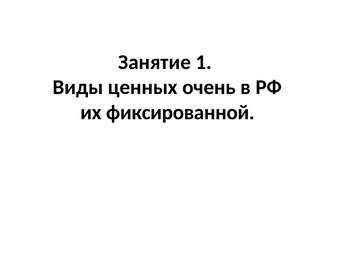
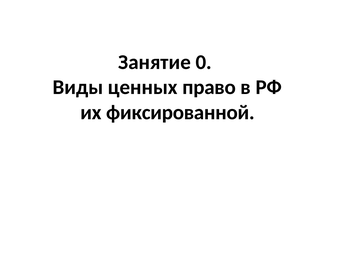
1: 1 -> 0 (204, 62)
очень: очень -> право (209, 87)
